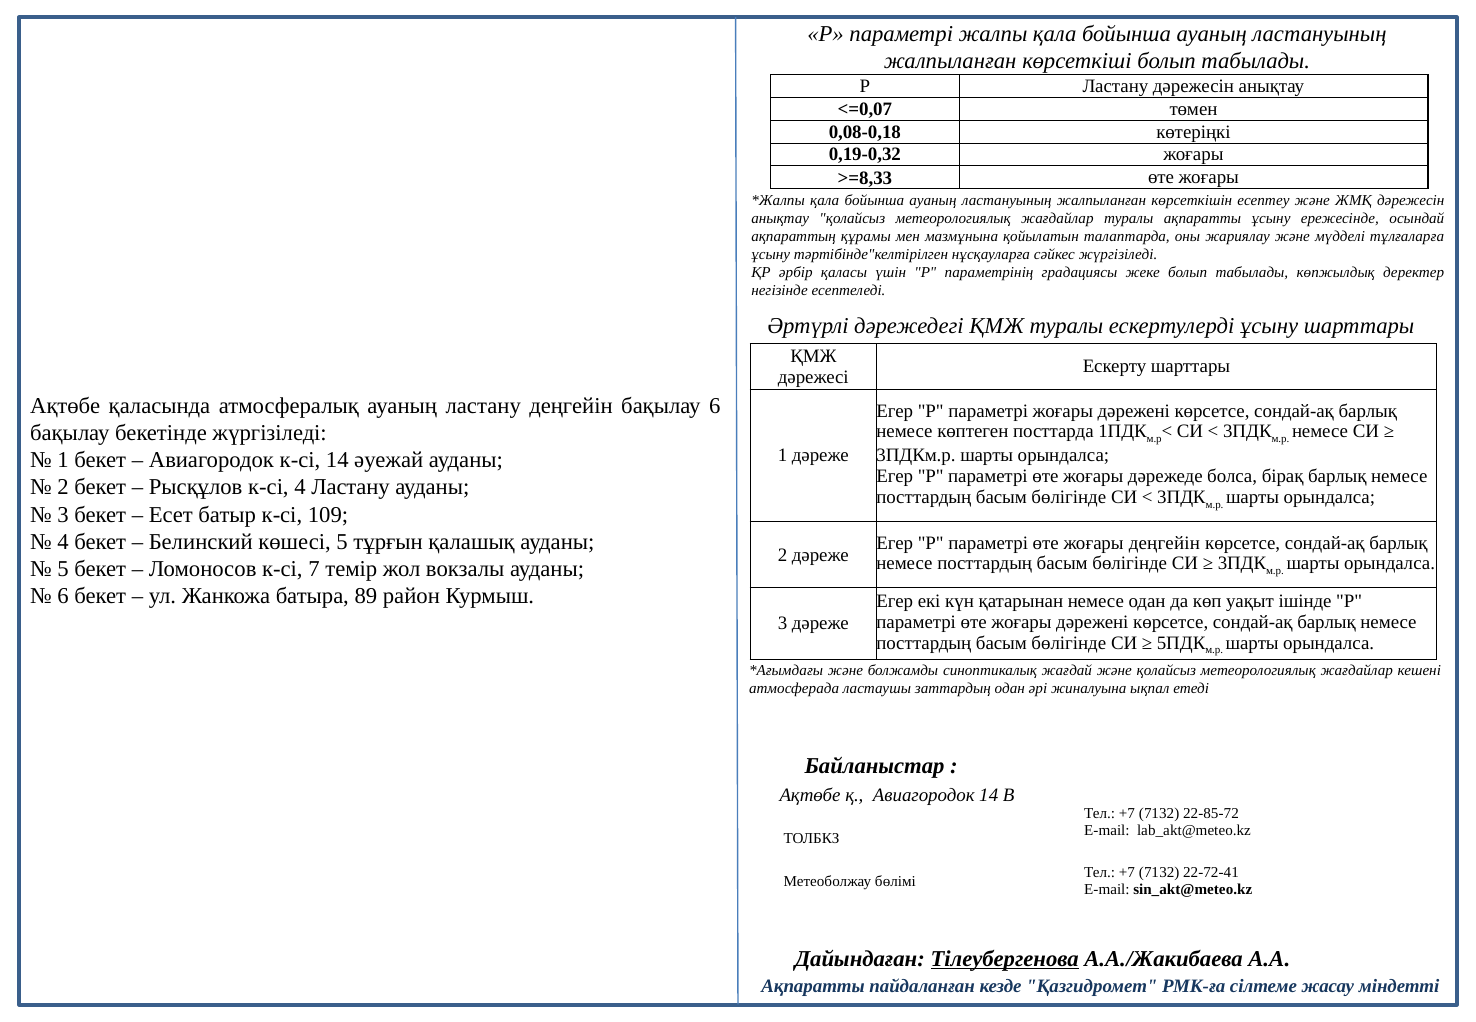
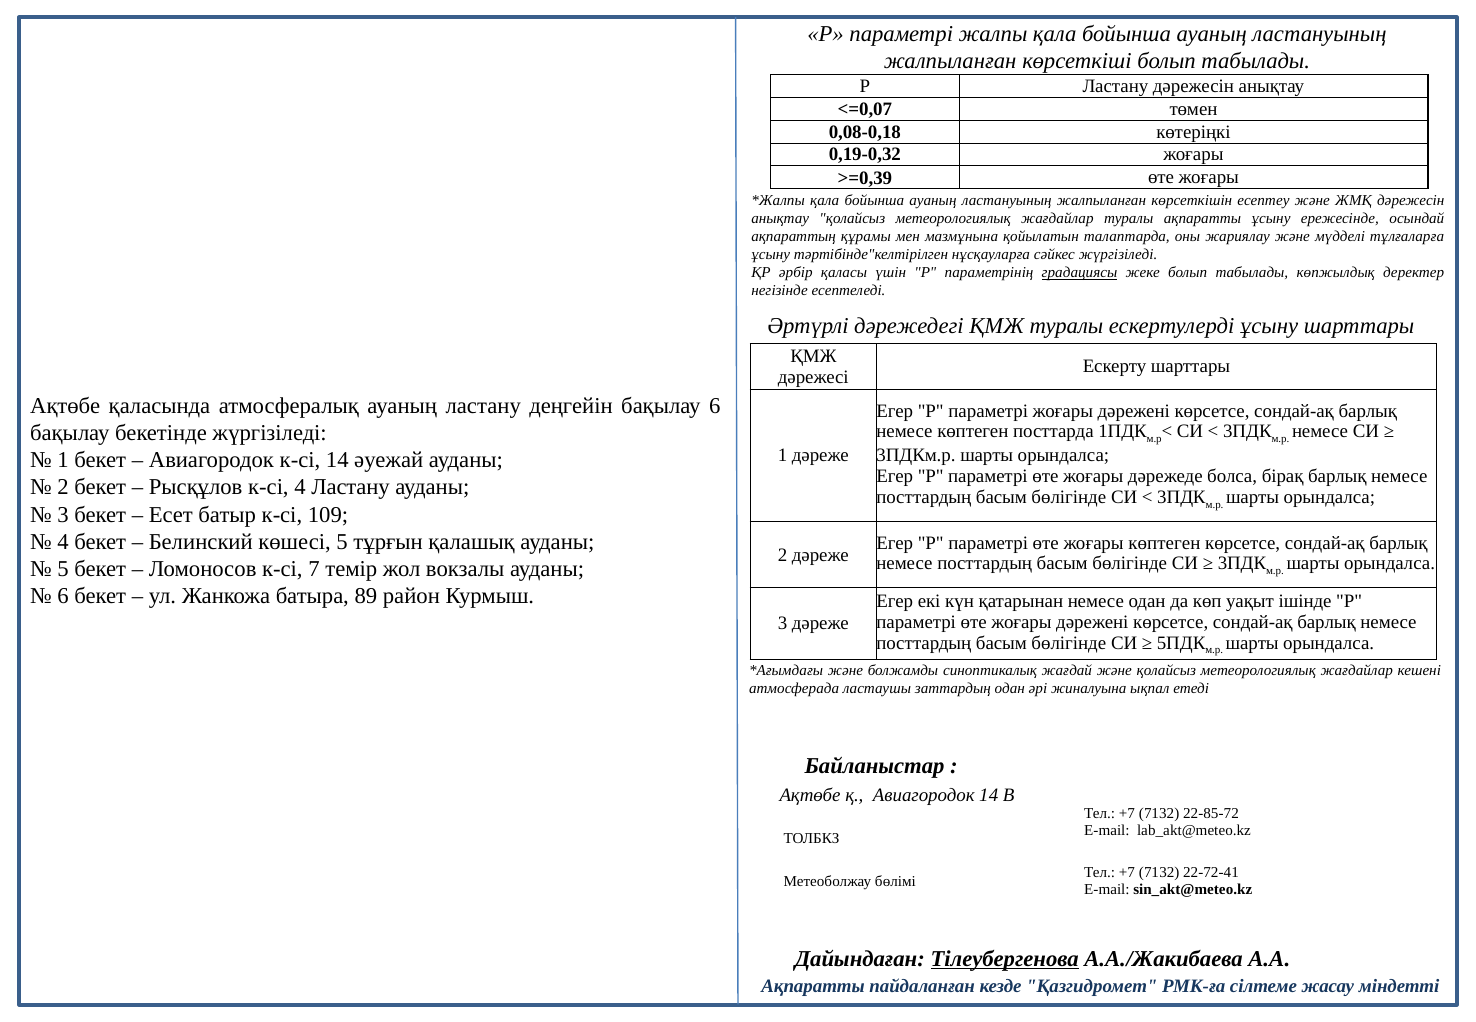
>=8,33: >=8,33 -> >=0,39 (865, 178)
градациясы underline: none -> present (1080, 273)
жоғары деңгейін: деңгейін -> көптеген (1164, 543)
